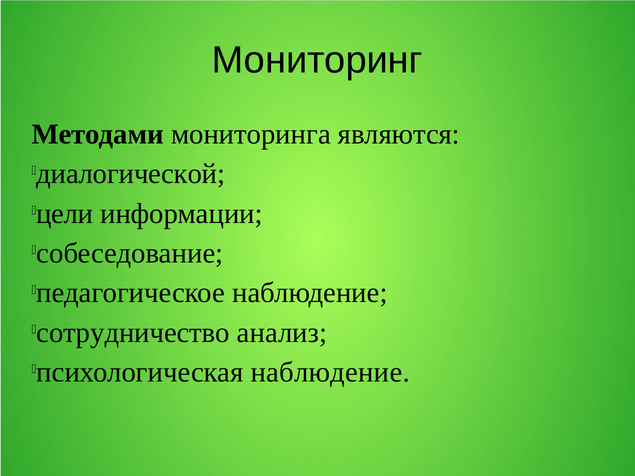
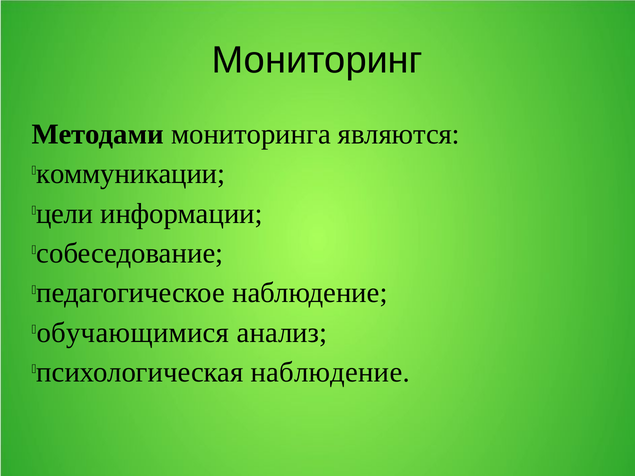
диалогической: диалогической -> коммуникации (131, 174)
сотрудничество: сотрудничество -> обучающимися (133, 333)
